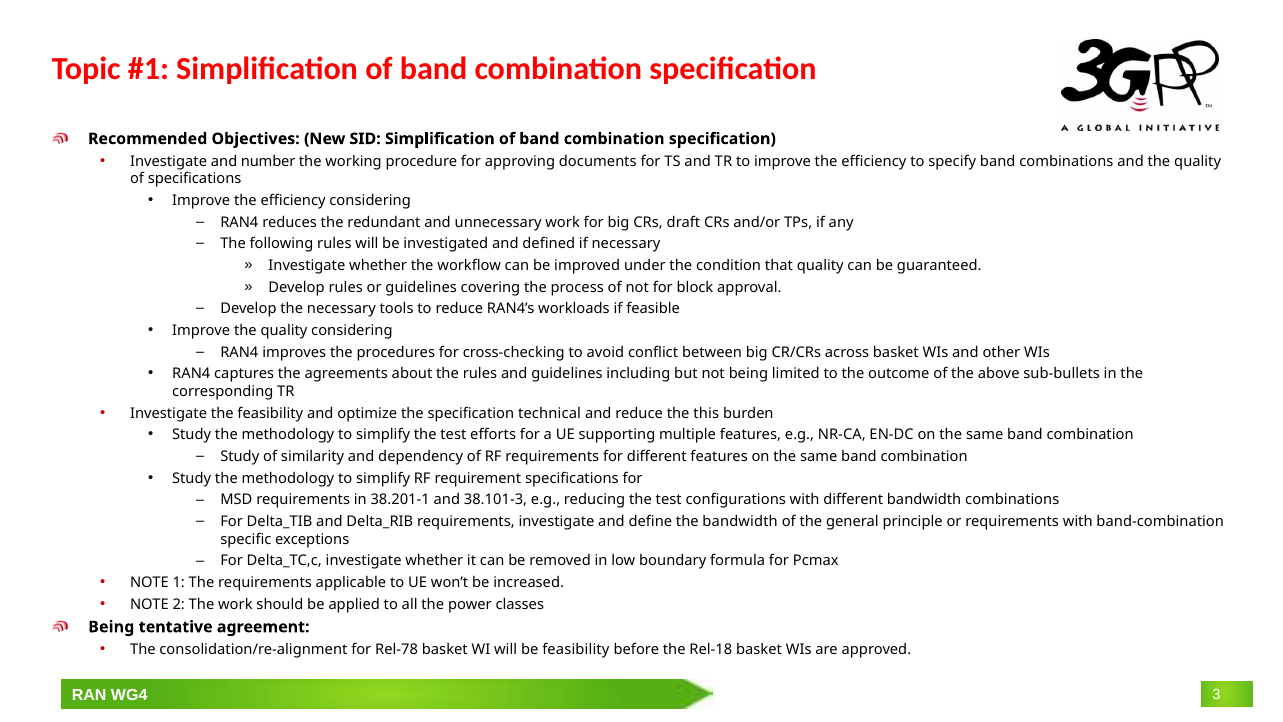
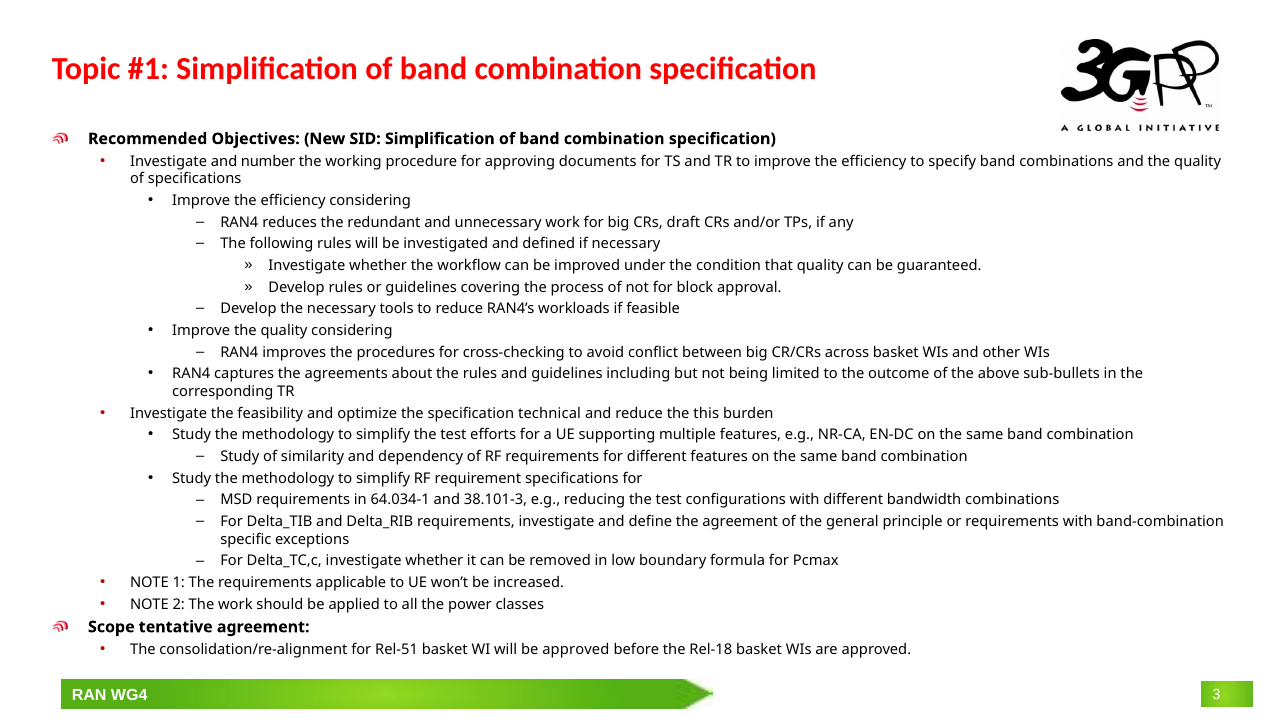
38.201-1: 38.201-1 -> 64.034-1 (400, 500)
the bandwidth: bandwidth -> agreement (740, 521)
Being: Being -> Scope (111, 627)
Rel-78: Rel-78 -> Rel-51 (397, 649)
be feasibility: feasibility -> approved (576, 649)
